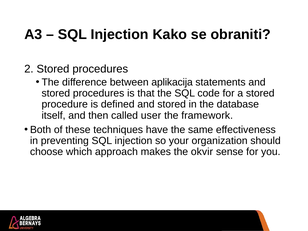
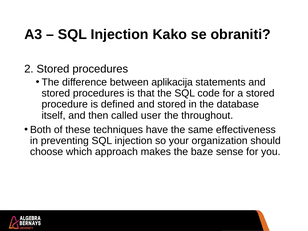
framework: framework -> throughout (207, 115)
okvir: okvir -> baze (202, 152)
